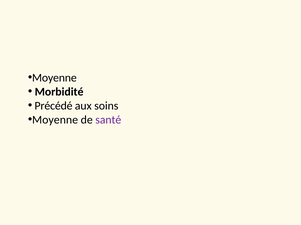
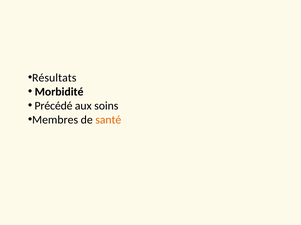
Moyenne: Moyenne -> Résultats (54, 78)
Moyenne: Moyenne -> Membres (55, 120)
santé colour: purple -> orange (108, 120)
